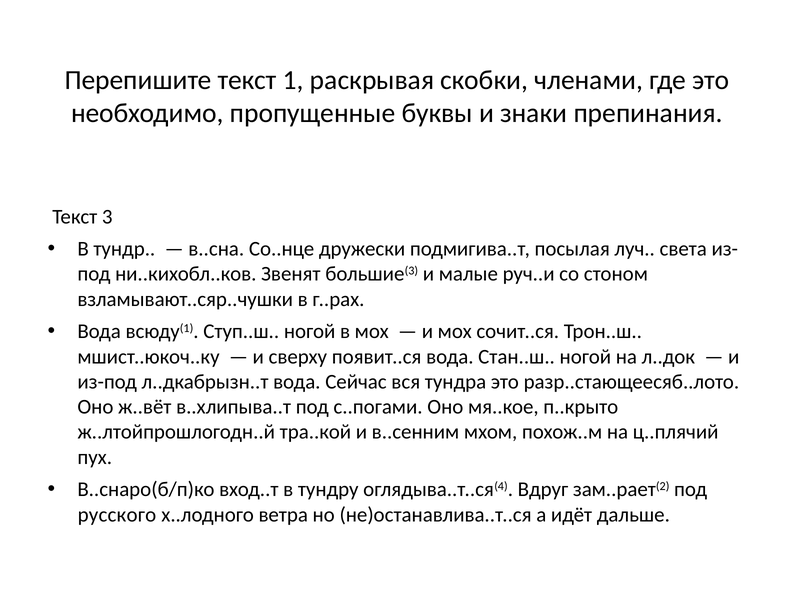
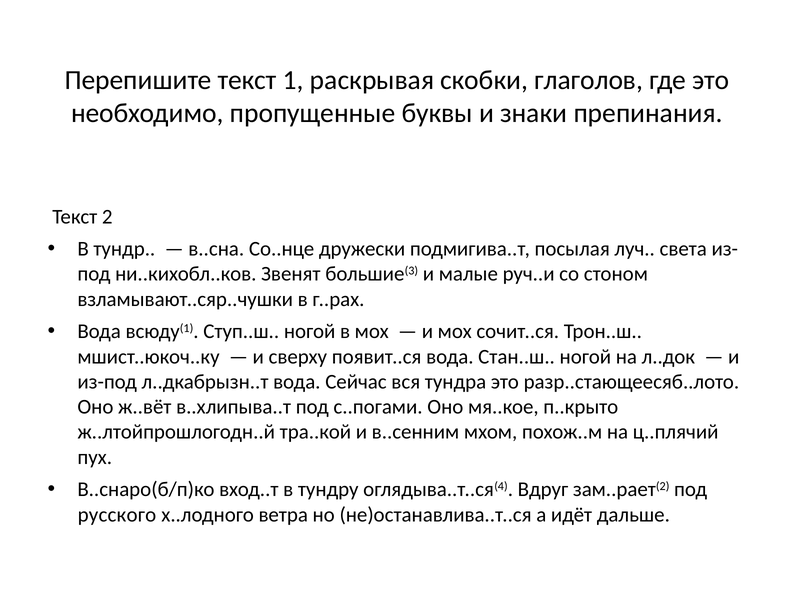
членами: членами -> глаголов (589, 80)
3: 3 -> 2 (107, 217)
